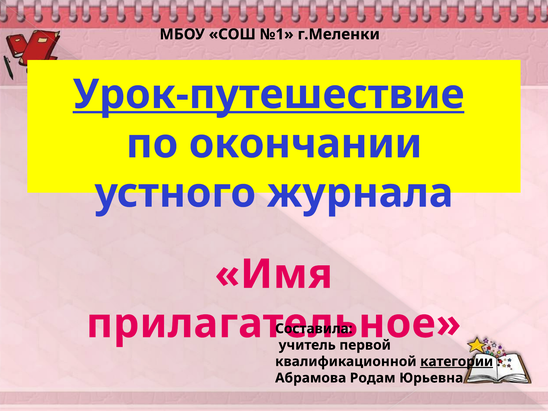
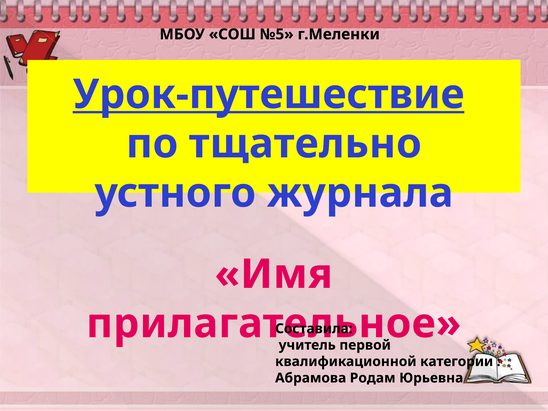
№1: №1 -> №5 (277, 34)
окончании: окончании -> тщательно (305, 144)
категории underline: present -> none (457, 362)
